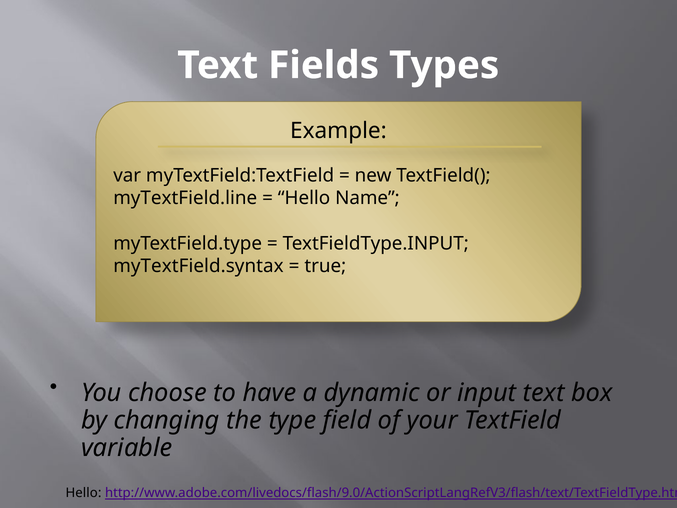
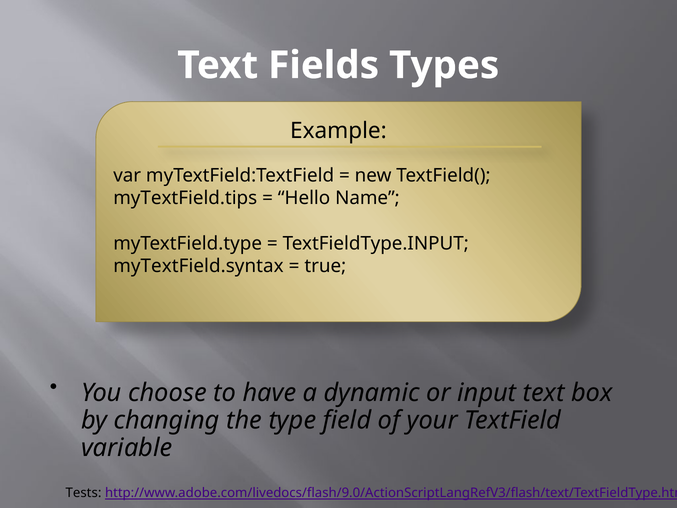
myTextField.line: myTextField.line -> myTextField.tips (185, 198)
Hello: Hello -> Tests (83, 493)
